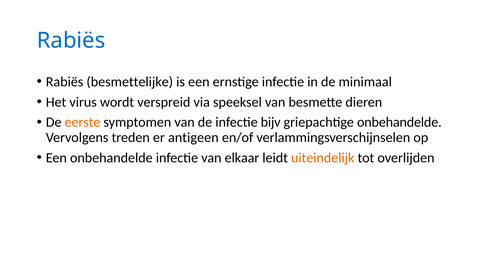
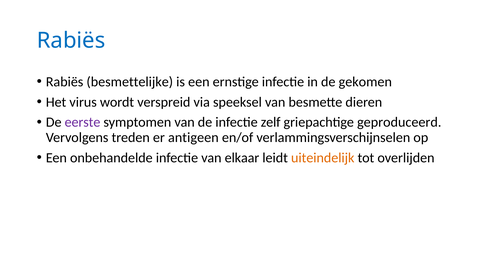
minimaal: minimaal -> gekomen (365, 82)
eerste colour: orange -> purple (83, 122)
bijv: bijv -> zelf (271, 122)
griepachtige onbehandelde: onbehandelde -> geproduceerd (399, 122)
